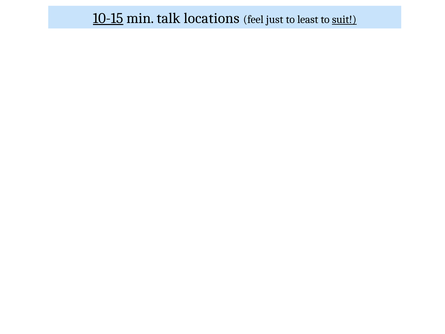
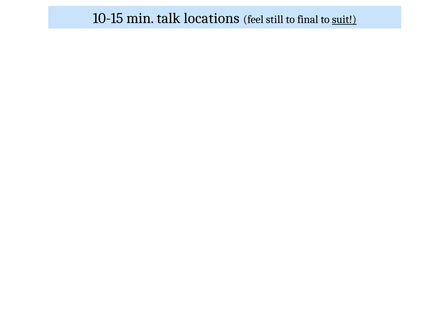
10-15 underline: present -> none (108, 18)
just: just -> still (275, 19)
least: least -> final (308, 19)
